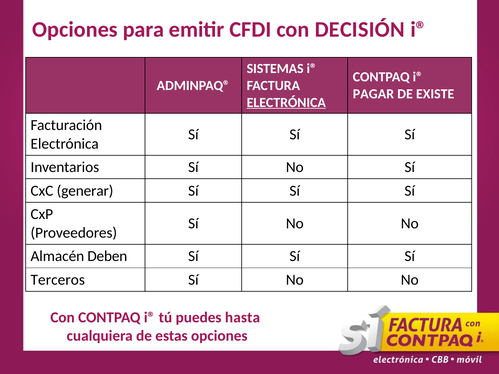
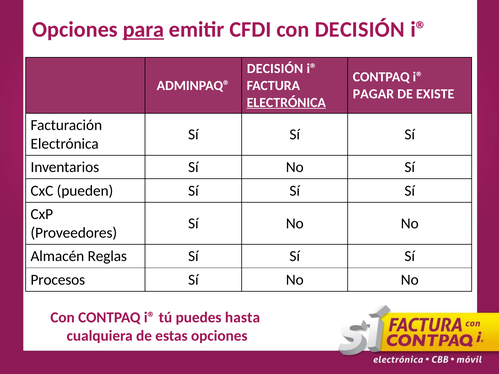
para underline: none -> present (143, 30)
SISTEMAS: SISTEMAS -> DECISIÓN (275, 69)
generar: generar -> pueden (85, 191)
Deben: Deben -> Reglas (107, 256)
Terceros: Terceros -> Procesos (58, 280)
